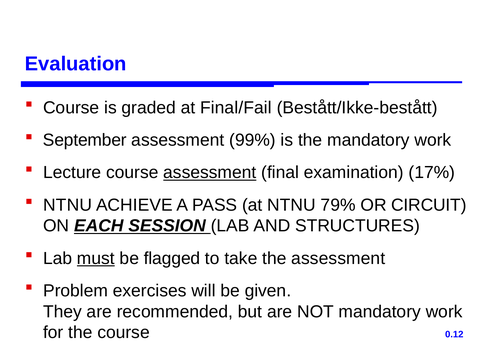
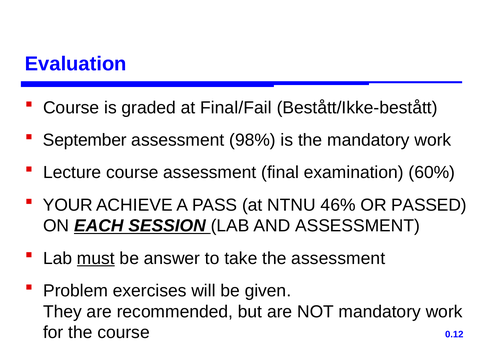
99%: 99% -> 98% (252, 140)
assessment underline: present -> none (210, 173)
17%: 17% -> 60% (432, 173)
NTNU: NTNU -> YOUR (68, 205)
79%: 79% -> 46% (338, 205)
CIRCUIT: CIRCUIT -> PASSED (429, 205)
AND STRUCTURES: STRUCTURES -> ASSESSMENT (358, 226)
flagged: flagged -> answer (172, 258)
